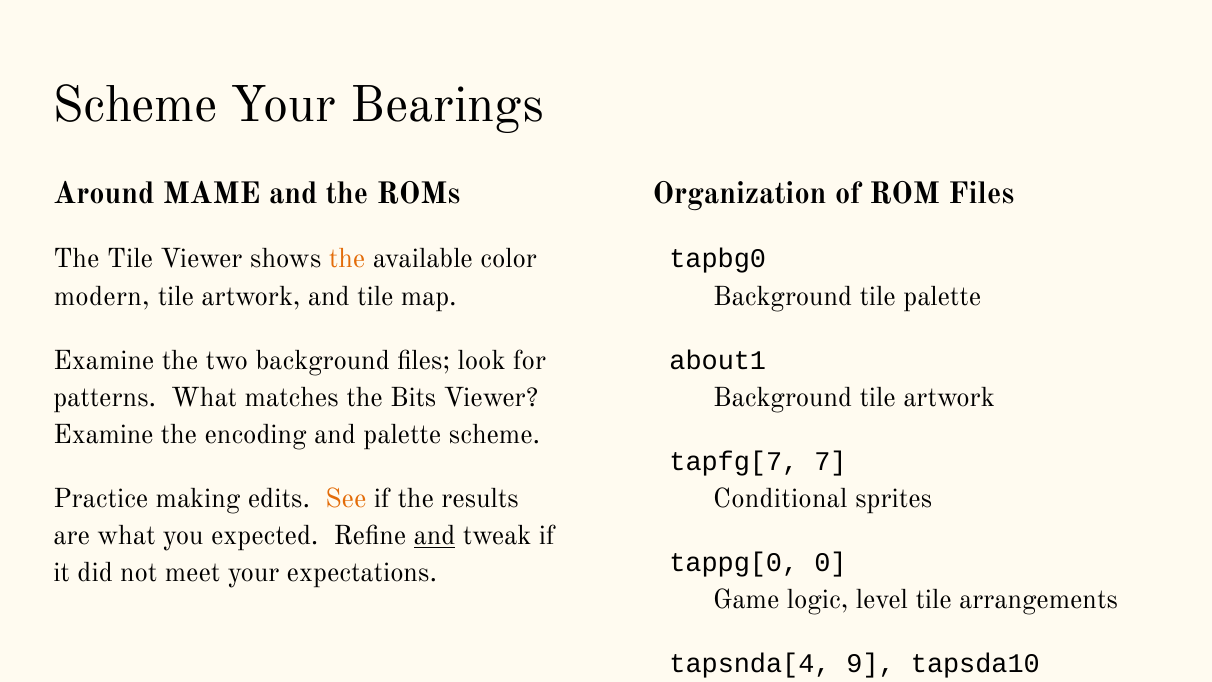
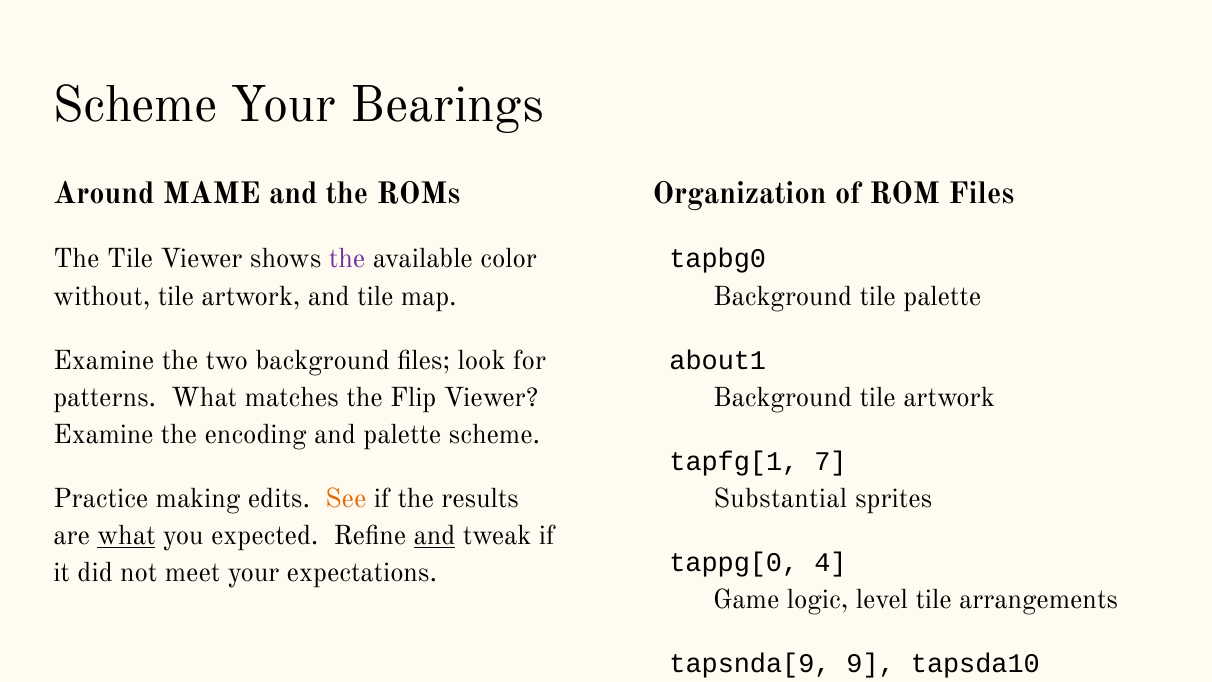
the colour: orange -> purple (347, 259)
modern: modern -> without (102, 296)
Bits: Bits -> Flip (413, 397)
tapfg[7: tapfg[7 -> tapfg[1 (734, 461)
Conditional: Conditional -> Substantial (780, 498)
what underline: none -> present (126, 536)
0: 0 -> 4 (830, 562)
tapsnda[4: tapsnda[4 -> tapsnda[9 (750, 664)
